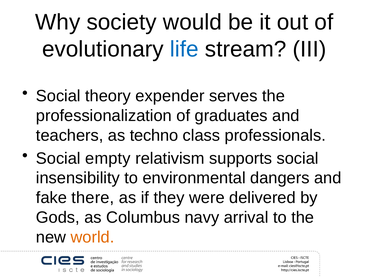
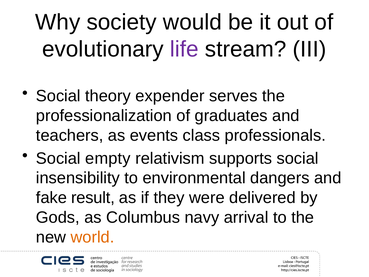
life colour: blue -> purple (184, 49)
techno: techno -> events (154, 135)
there: there -> result (93, 198)
